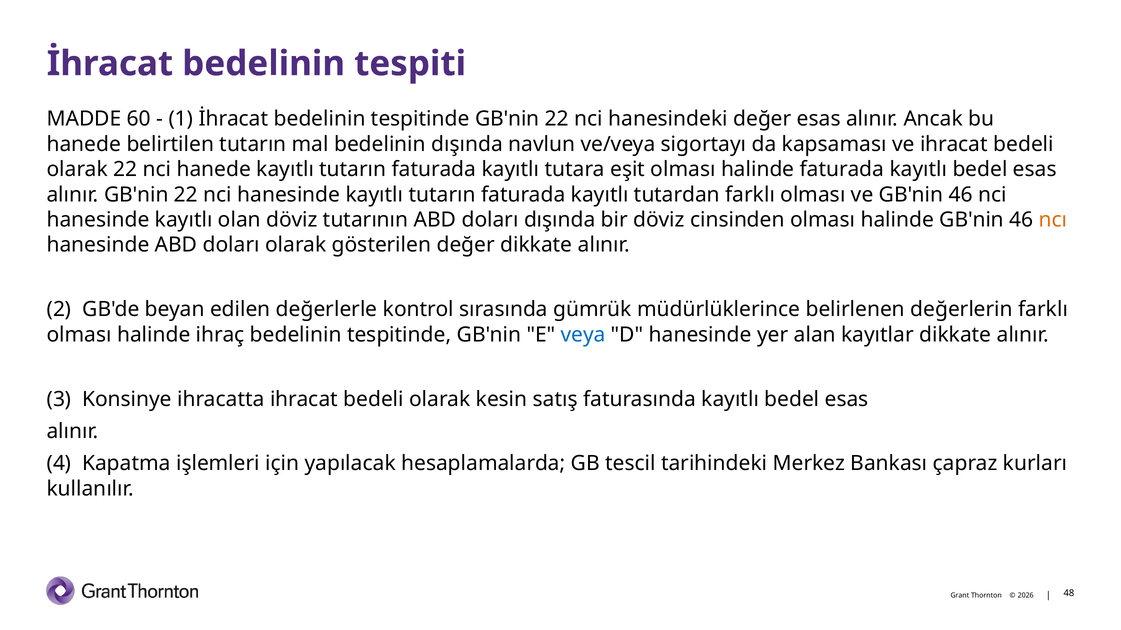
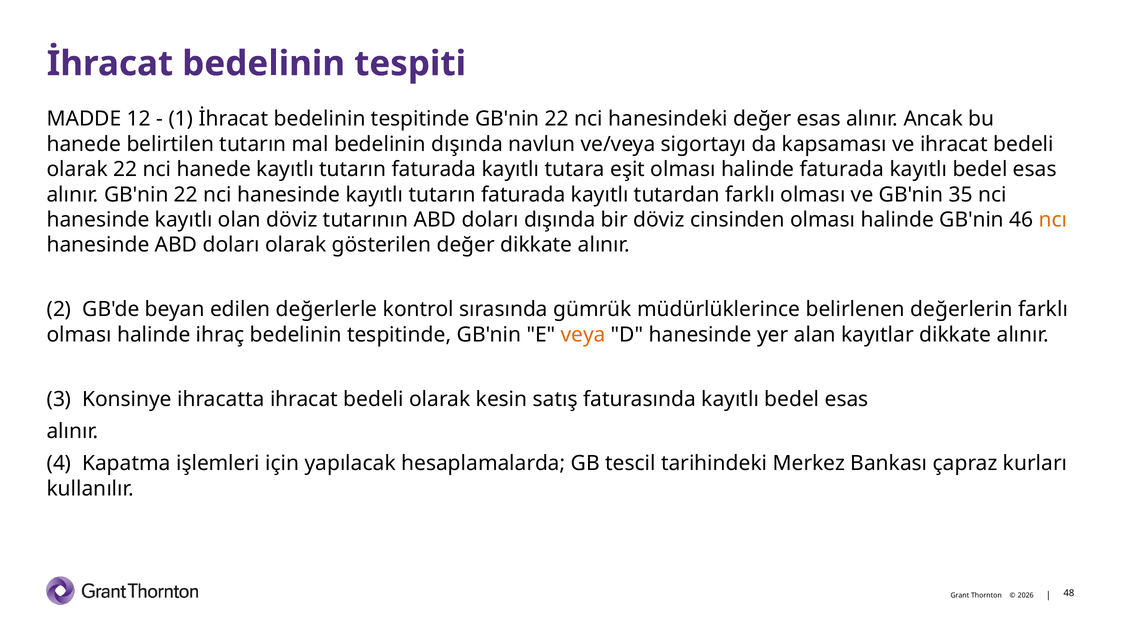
60: 60 -> 12 (139, 119)
ve GB'nin 46: 46 -> 35 (961, 195)
veya colour: blue -> orange (583, 335)
